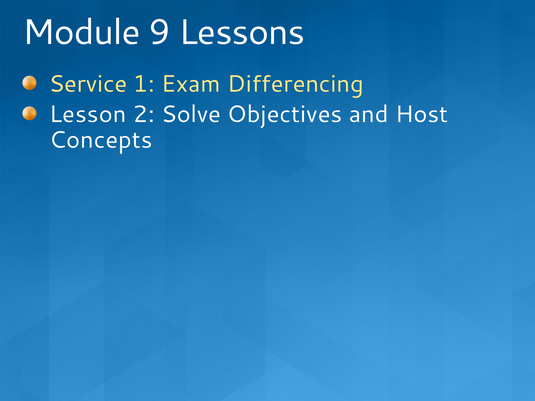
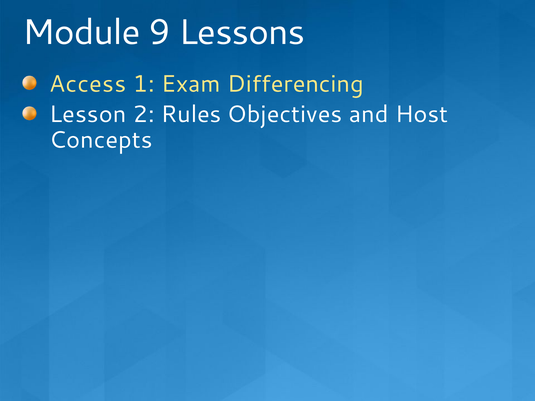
Service: Service -> Access (88, 84)
Solve: Solve -> Rules (191, 115)
